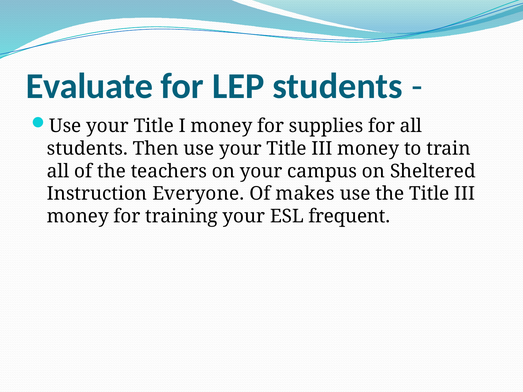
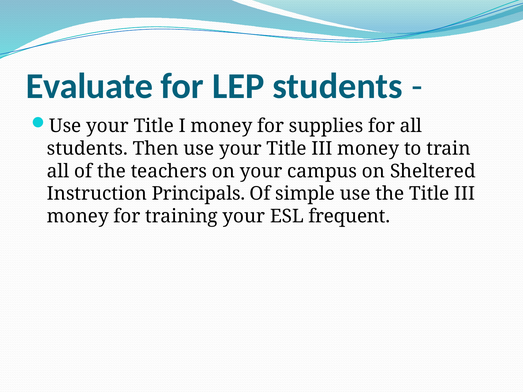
Everyone: Everyone -> Principals (198, 194)
makes: makes -> simple (305, 194)
